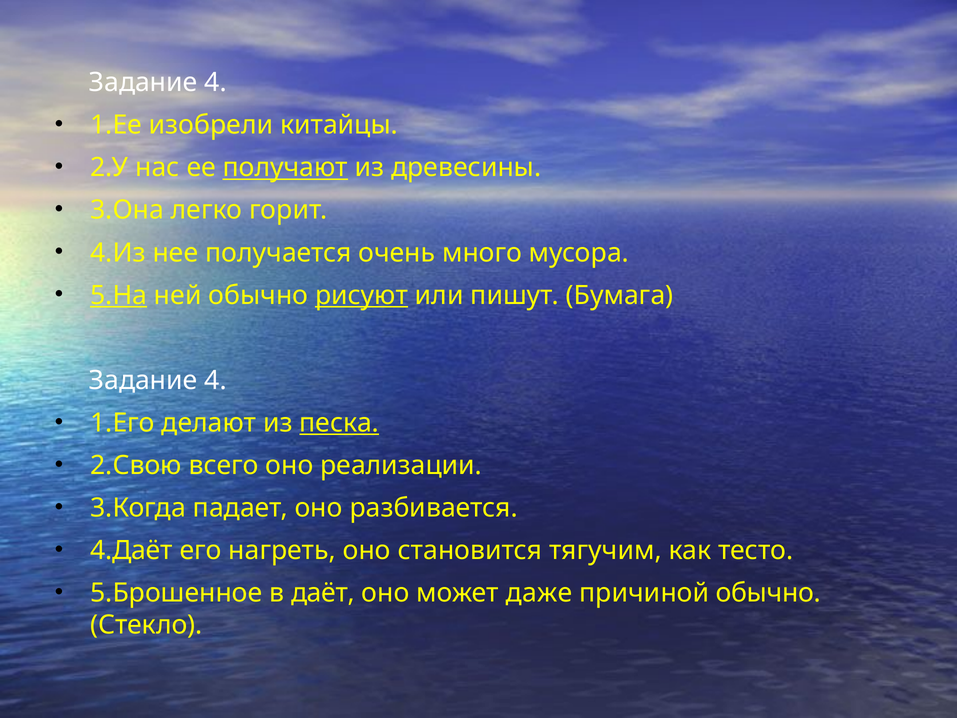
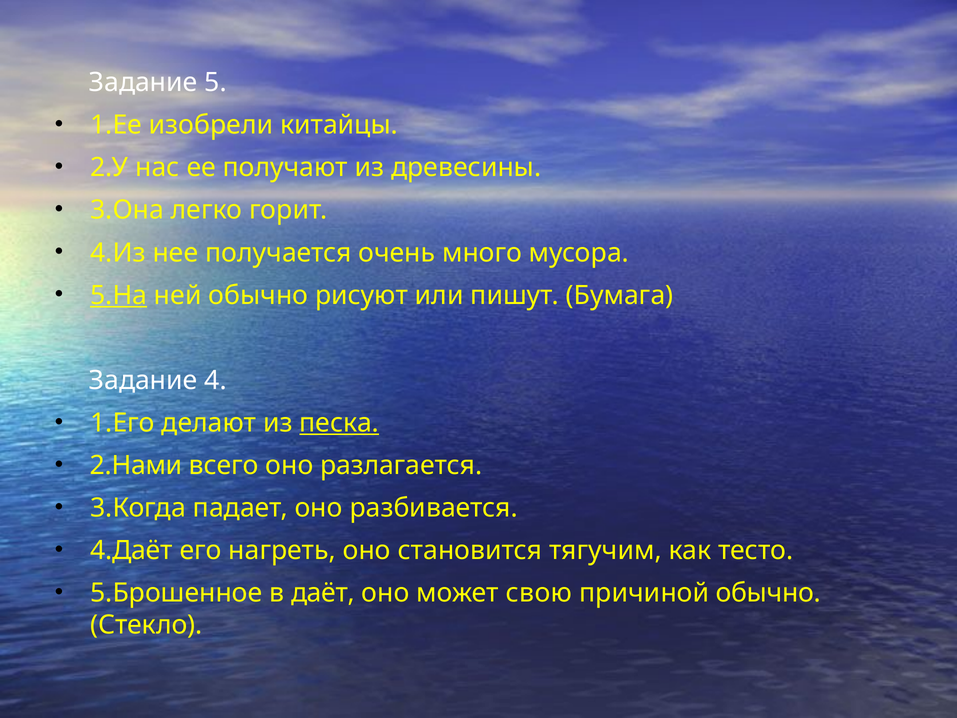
4: 4 -> 5 (216, 83)
получают underline: present -> none (285, 168)
рисуют underline: present -> none (362, 295)
2.Свою: 2.Свою -> 2.Нами (136, 465)
реализации: реализации -> разлагается (401, 465)
даже: даже -> свою (539, 593)
